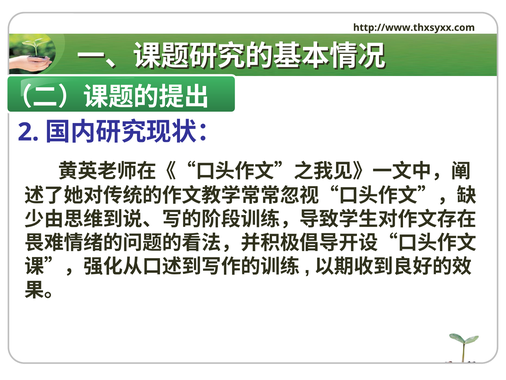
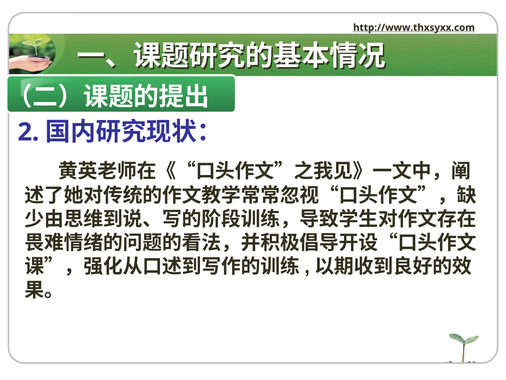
http://www.thxsyxx.com underline: none -> present (414, 28)
